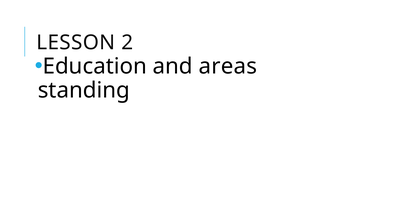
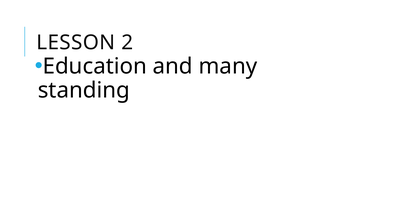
areas: areas -> many (228, 66)
